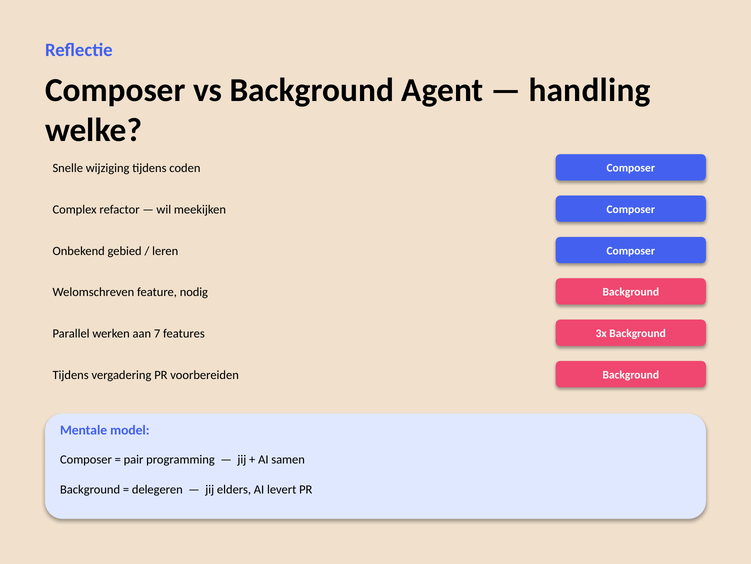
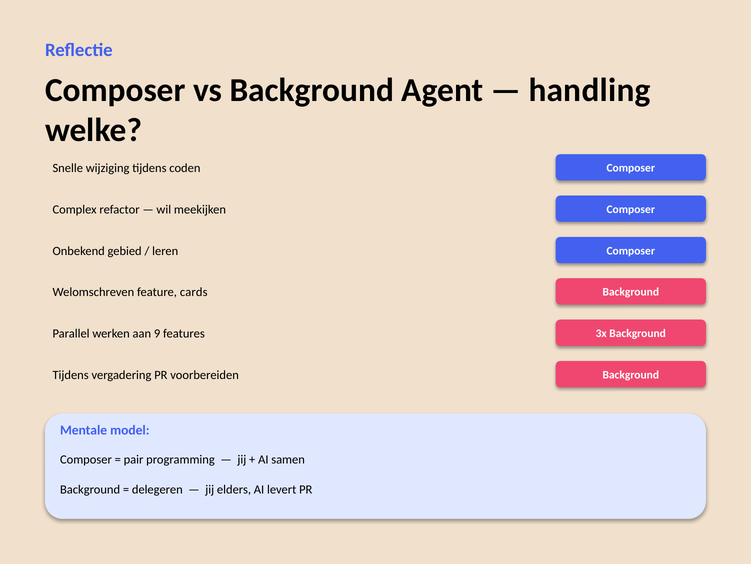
nodig: nodig -> cards (194, 292)
7: 7 -> 9 (157, 333)
